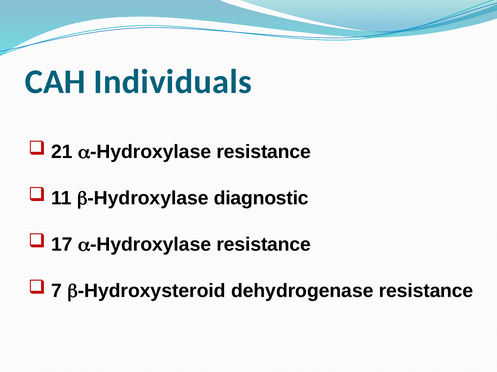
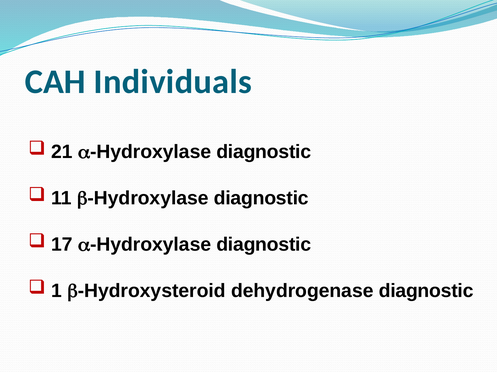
resistance: resistance -> diagnostic (264, 152)
resistance: resistance -> diagnostic (264, 245)
7: 7 -> 1 (57, 291)
dehydrogenase resistance: resistance -> diagnostic (426, 291)
